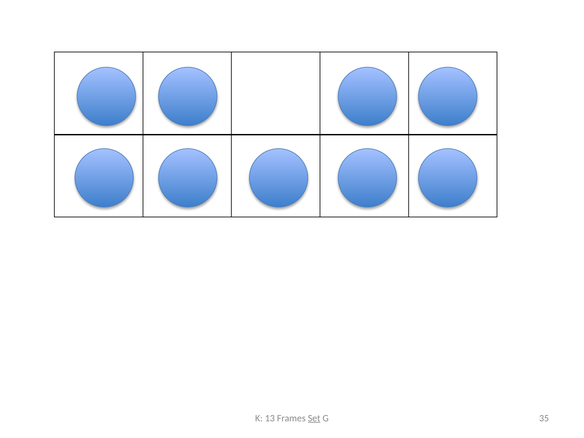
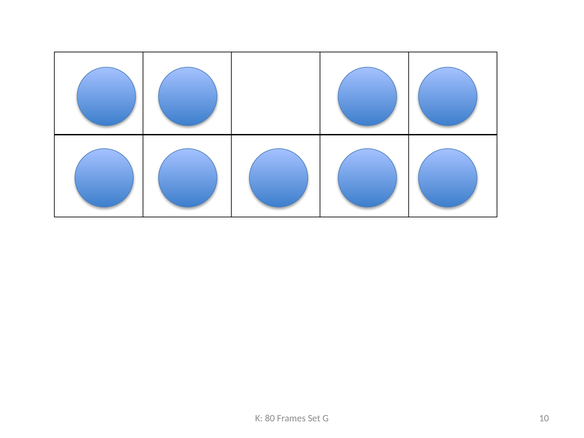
13: 13 -> 80 (270, 418)
Set underline: present -> none (314, 418)
35: 35 -> 10 (544, 418)
